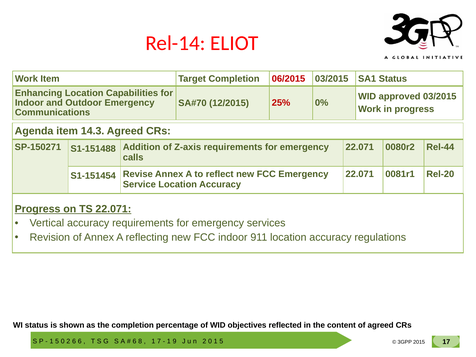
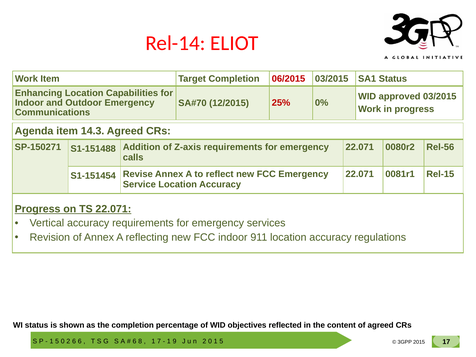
Rel-44: Rel-44 -> Rel-56 (440, 147)
Rel-20: Rel-20 -> Rel-15 (440, 174)
